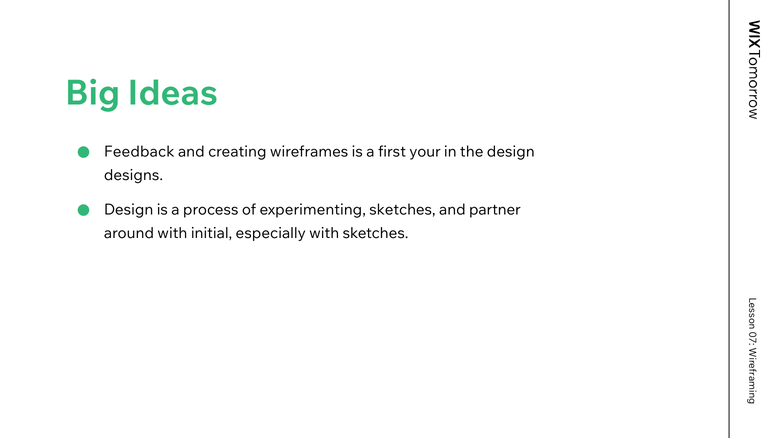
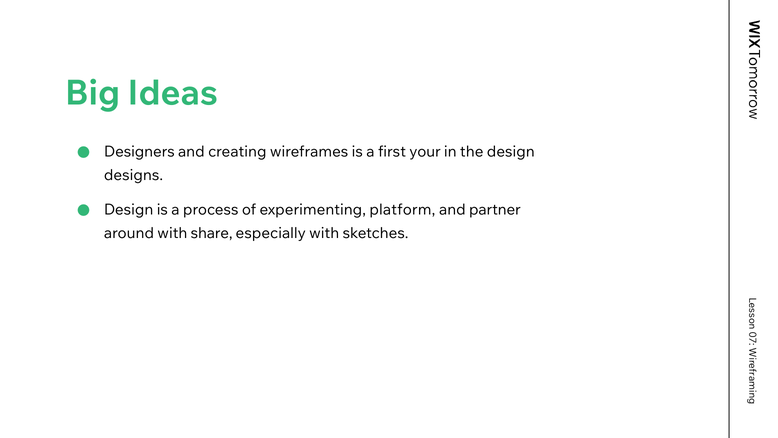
Feedback: Feedback -> Designers (139, 151)
experimenting sketches: sketches -> platform (402, 209)
initial: initial -> share (212, 233)
